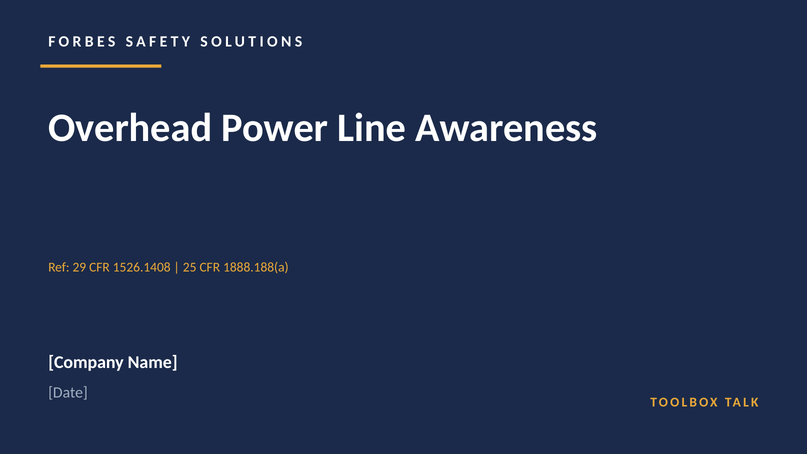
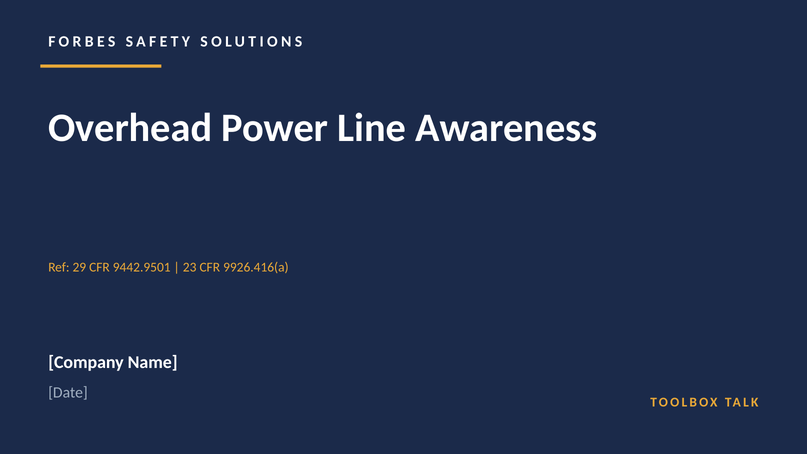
1526.1408: 1526.1408 -> 9442.9501 (142, 267)
25: 25 -> 23 (190, 267)
1888.188(a: 1888.188(a -> 9926.416(a (256, 267)
